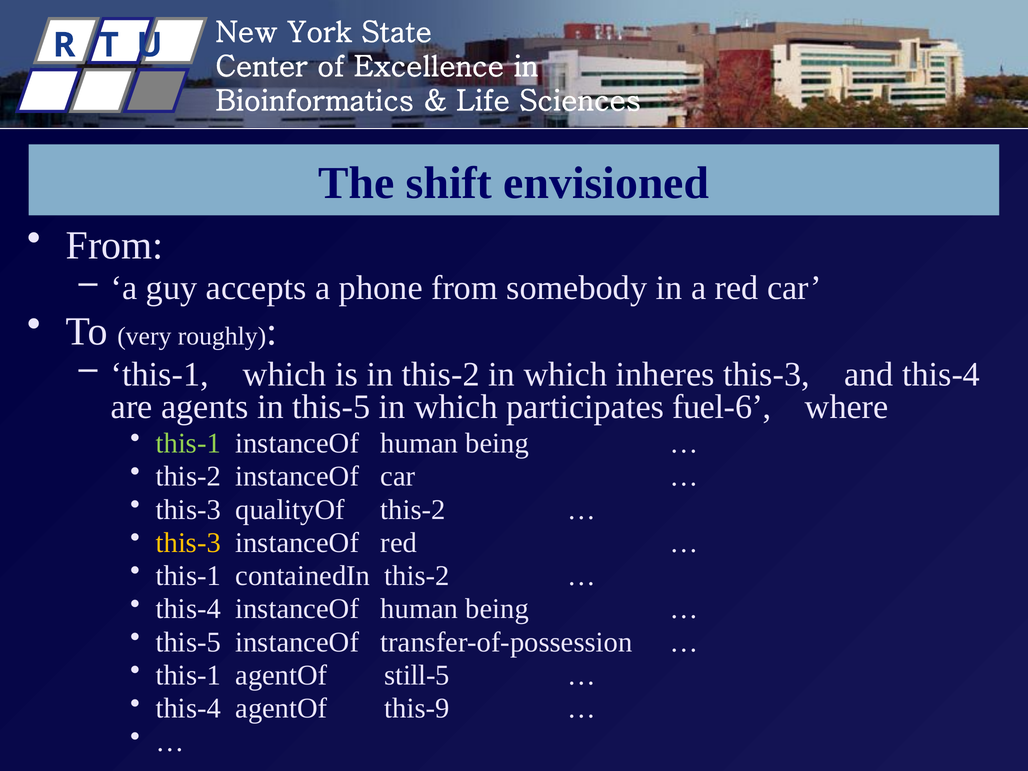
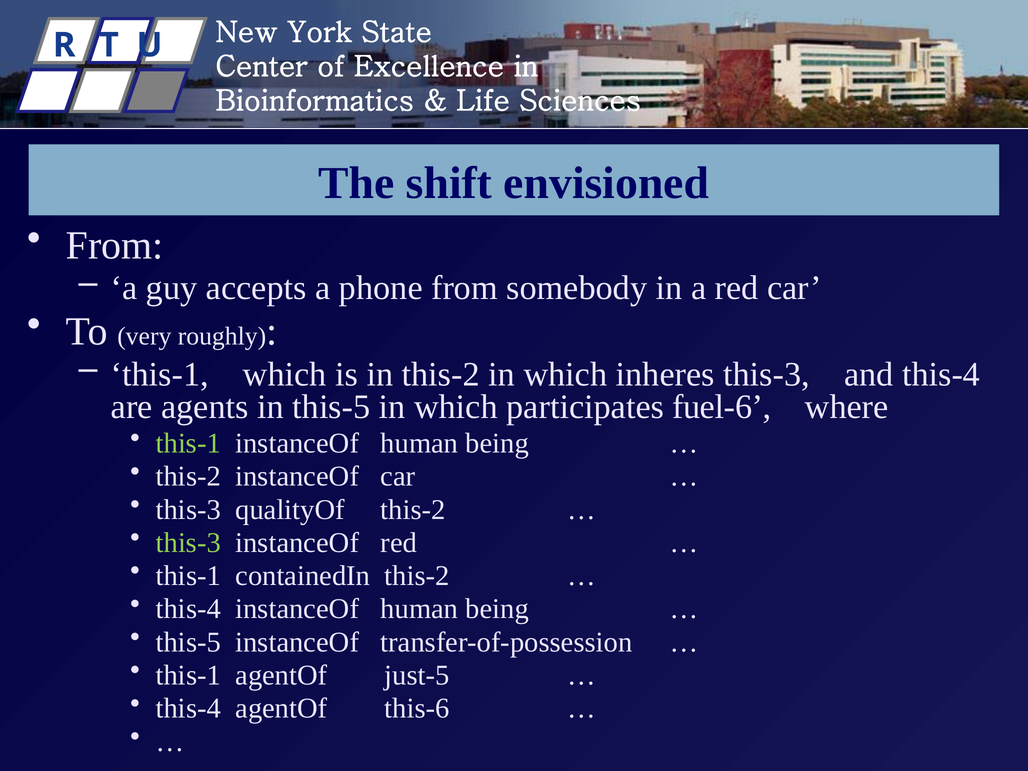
this-3 colour: yellow -> light green (188, 543)
still-5: still-5 -> just-5 (417, 675)
this-9: this-9 -> this-6 (417, 708)
